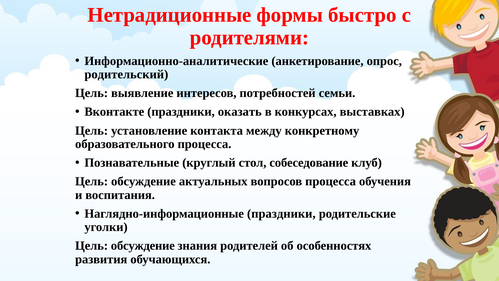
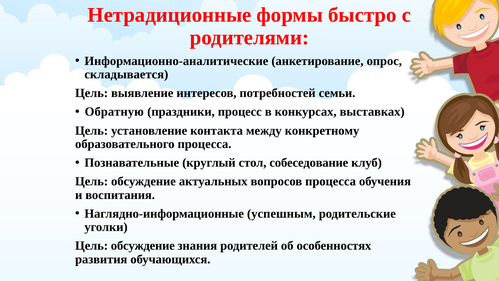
родительский: родительский -> складывается (126, 74)
Вконтакте: Вконтакте -> Обратную (114, 112)
оказать: оказать -> процесс (240, 112)
Наглядно-информационные праздники: праздники -> успешным (281, 213)
